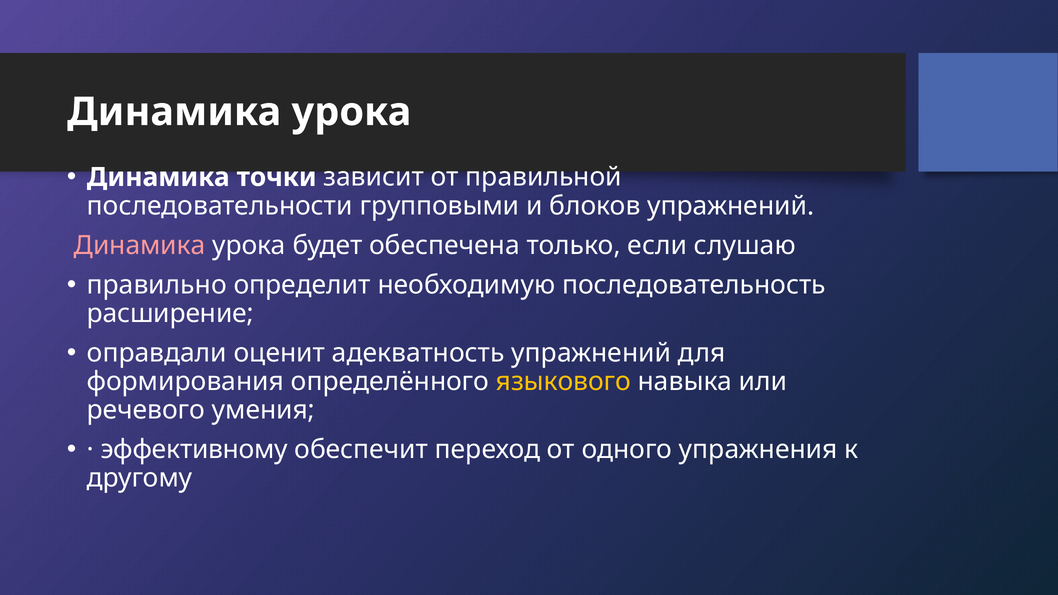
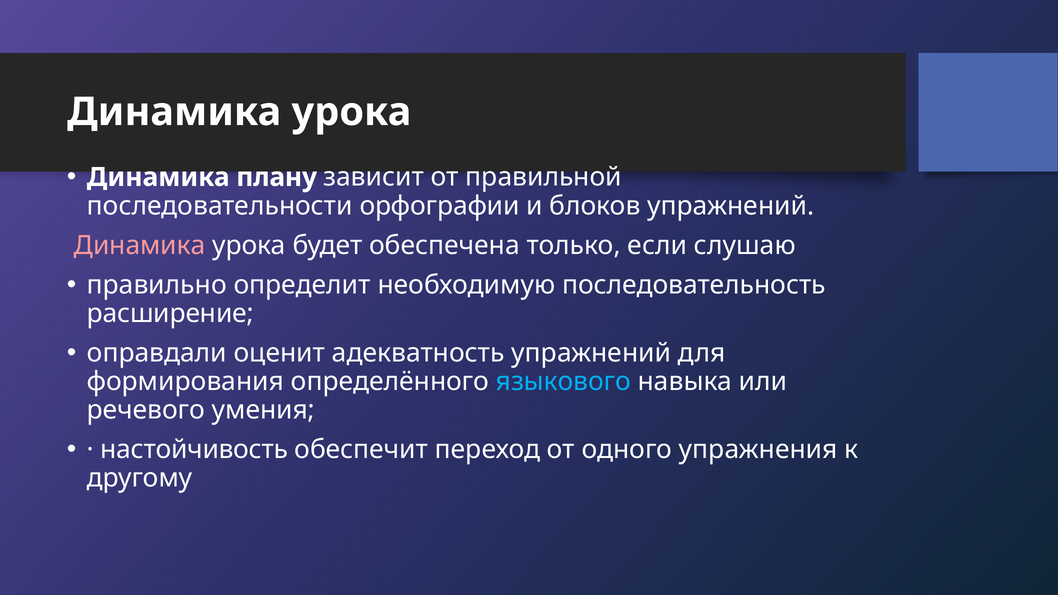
точки: точки -> плану (277, 177)
групповыми: групповыми -> орфографии (440, 206)
языкового colour: yellow -> light blue (563, 382)
эффективному: эффективному -> настойчивость (194, 450)
